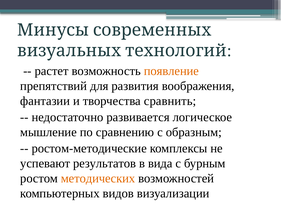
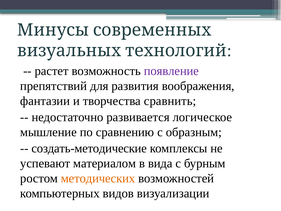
появление colour: orange -> purple (171, 71)
ростом-методические: ростом-методические -> создать-методические (89, 148)
результатов: результатов -> материалом (105, 163)
